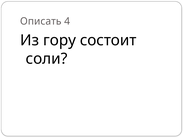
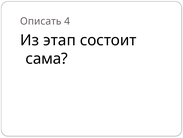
гору: гору -> этап (59, 40)
соли: соли -> сама (47, 58)
